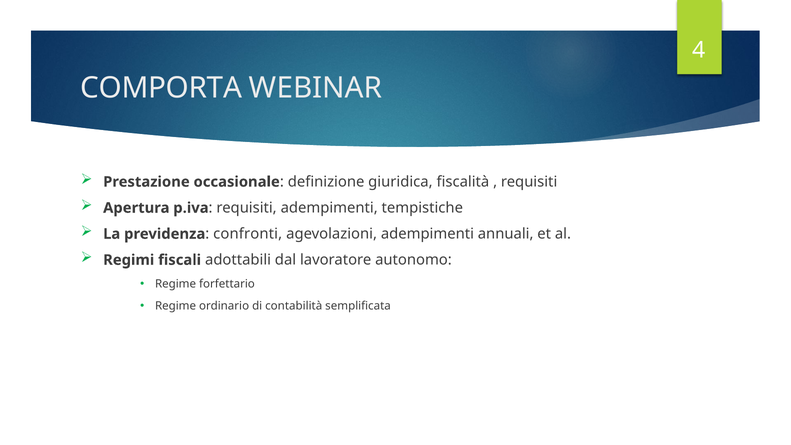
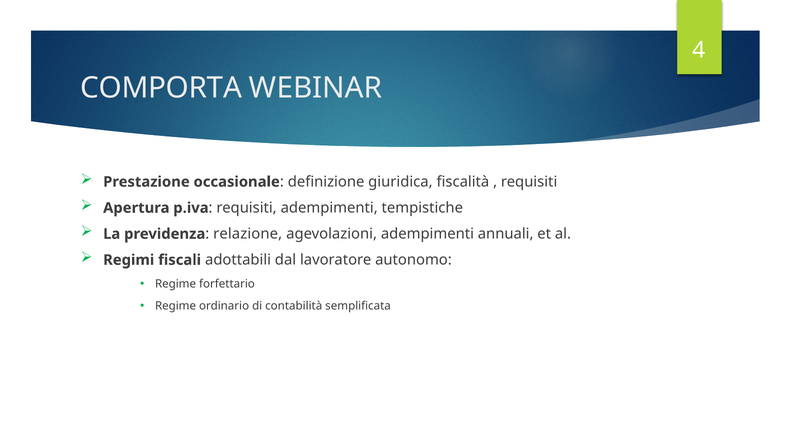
confronti: confronti -> relazione (248, 234)
